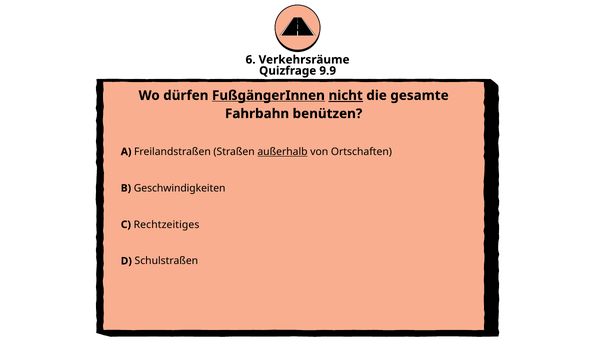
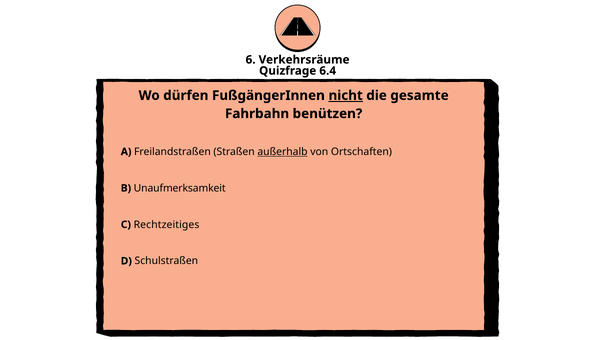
9.9: 9.9 -> 6.4 (328, 71)
FußgängerInnen underline: present -> none (268, 96)
Geschwindigkeiten: Geschwindigkeiten -> Unaufmerksamkeit (180, 188)
